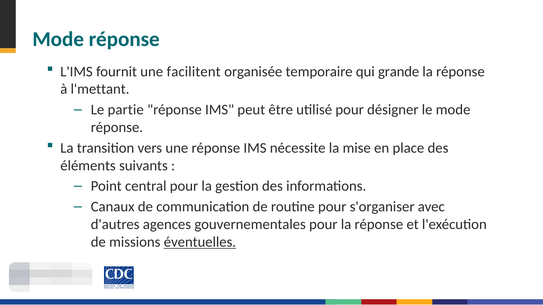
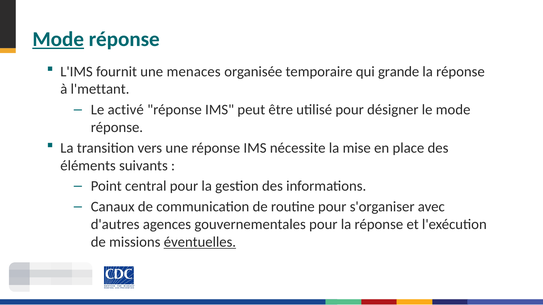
Mode underline: none -> present (58, 39)
facilitent: facilitent -> menaces (194, 72)
partie: partie -> activé (126, 110)
